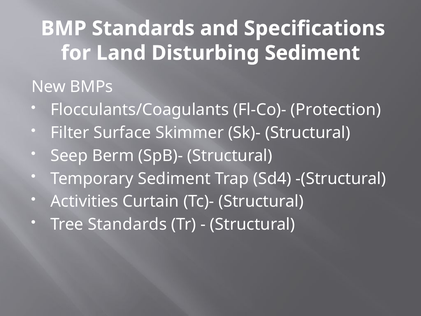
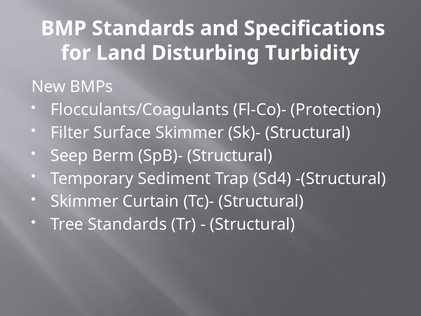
Disturbing Sediment: Sediment -> Turbidity (312, 53)
Activities: Activities -> Skimmer (84, 201)
